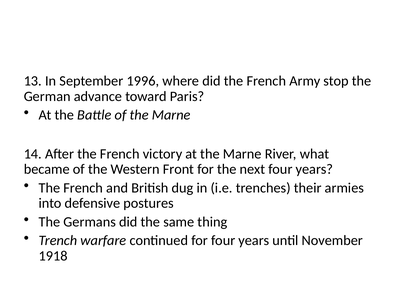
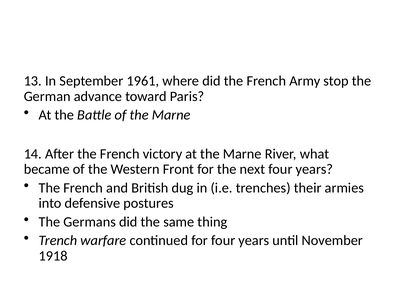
1996: 1996 -> 1961 (143, 81)
